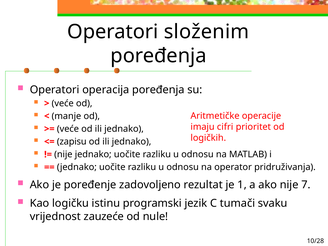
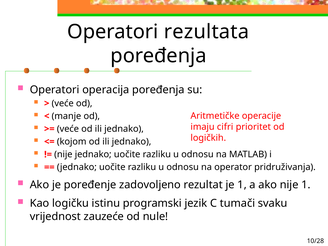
složenim: složenim -> rezultata (207, 32)
zapisu: zapisu -> kojom (72, 142)
nije 7: 7 -> 1 (306, 185)
